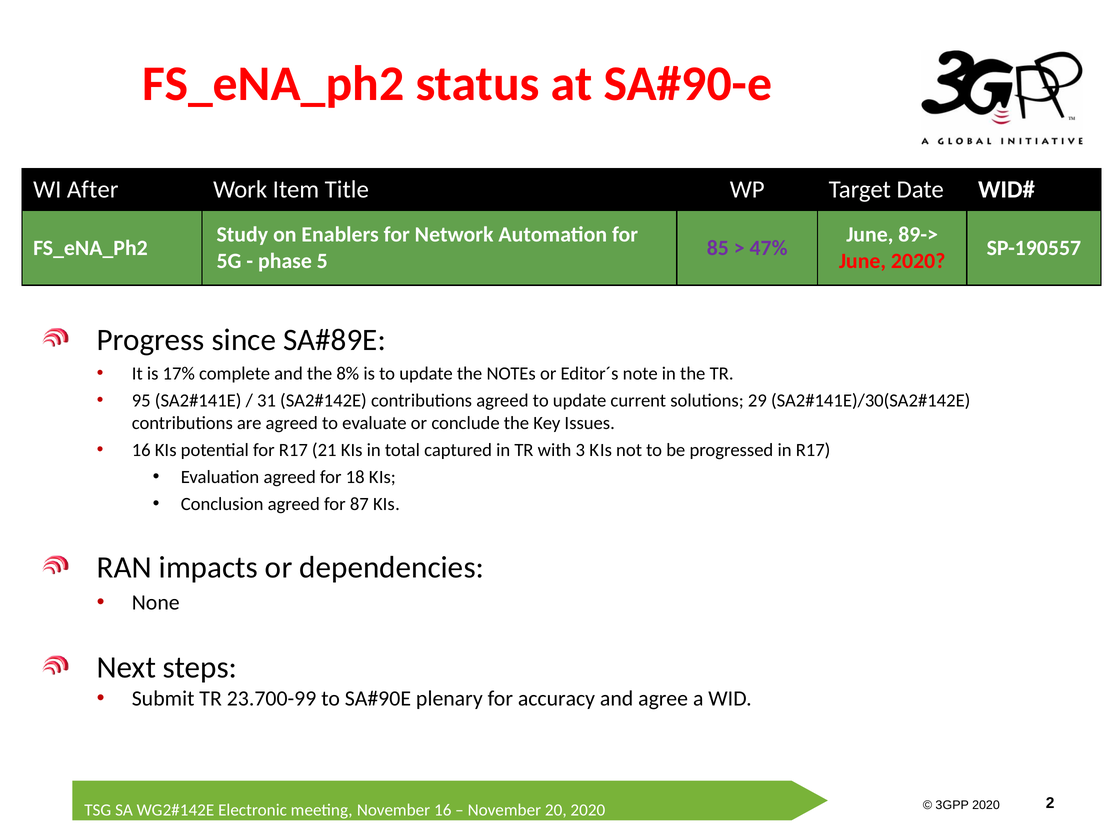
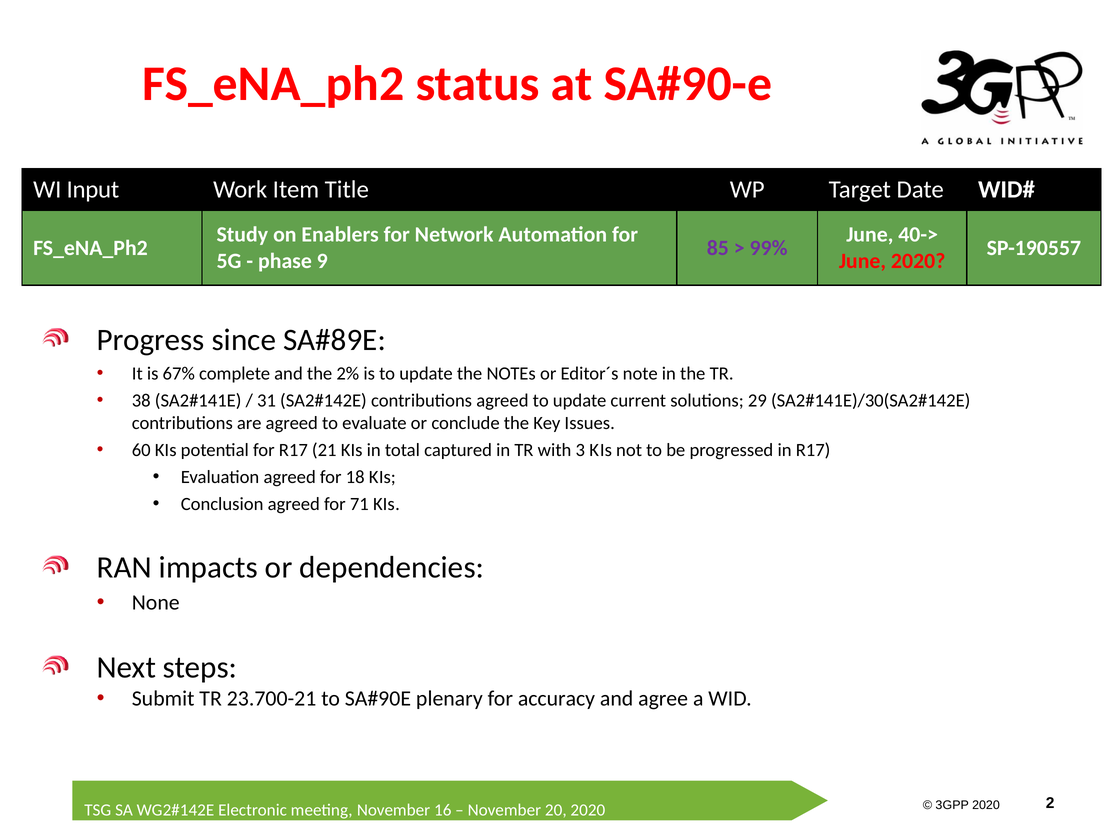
After: After -> Input (93, 190)
89->: 89-> -> 40-> (918, 235)
47%: 47% -> 99% (769, 248)
5: 5 -> 9 (322, 261)
17%: 17% -> 67% (179, 373)
8%: 8% -> 2% (348, 373)
95: 95 -> 38 (141, 400)
16: 16 -> 60 (141, 450)
87: 87 -> 71 (359, 504)
23.700-99: 23.700-99 -> 23.700-21 (272, 699)
